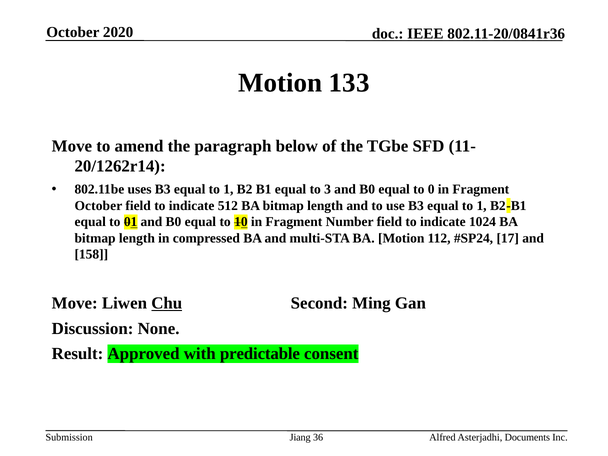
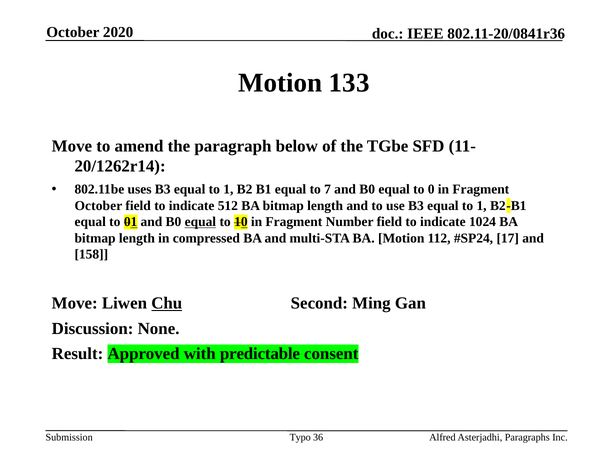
3: 3 -> 7 (328, 189)
equal underline: none -> present (200, 222)
Jiang: Jiang -> Typo (300, 437)
Documents: Documents -> Paragraphs (527, 437)
